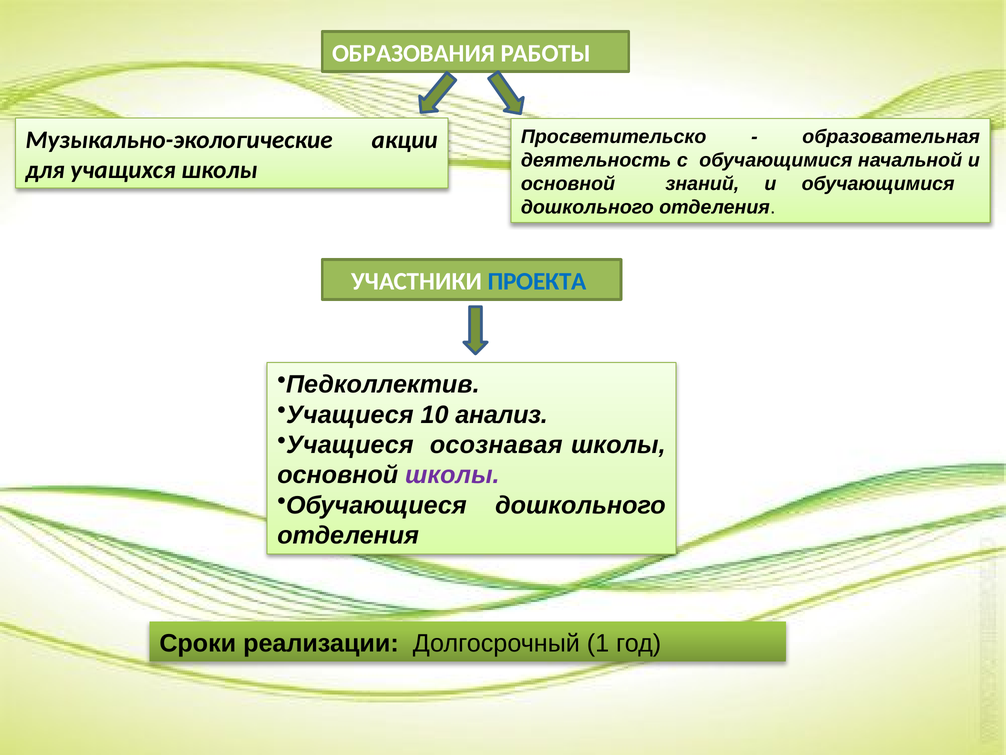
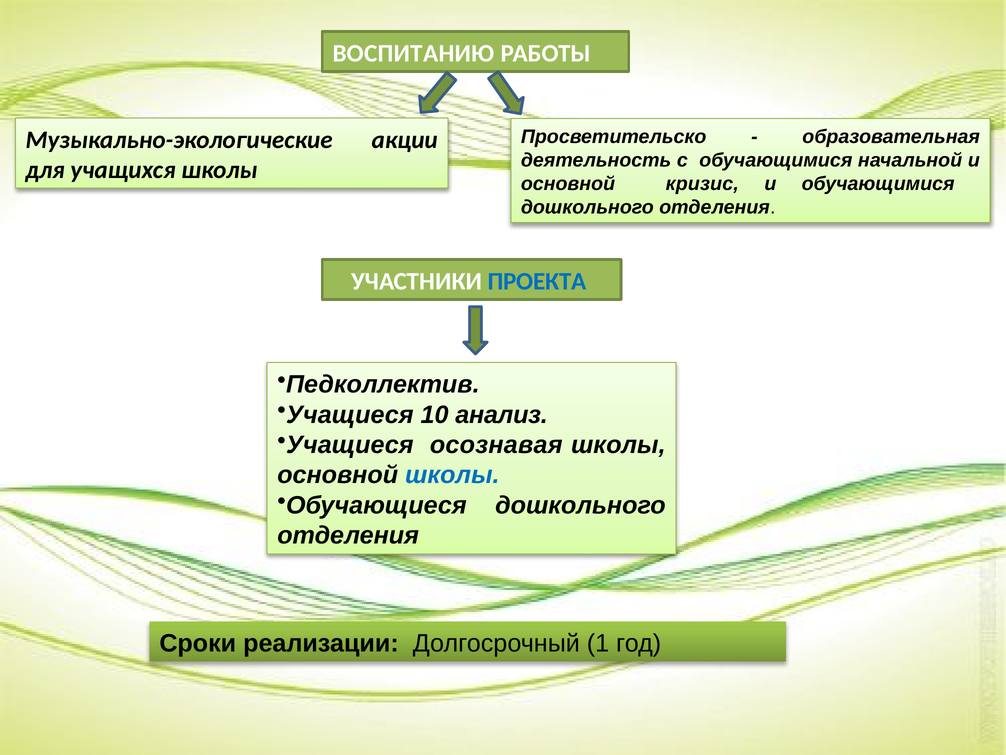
ОБРАЗОВАНИЯ: ОБРАЗОВАНИЯ -> ВОСПИТАНИЮ (413, 53)
знаний: знаний -> кризис (702, 183)
школы colour: purple -> blue (452, 475)
